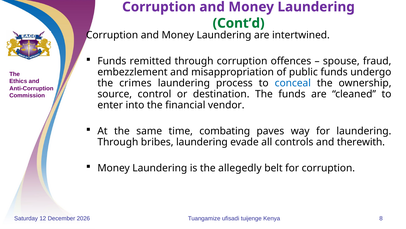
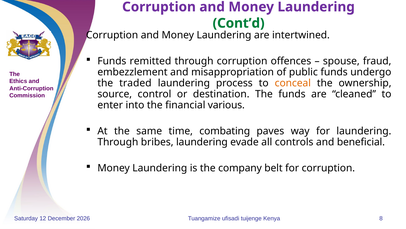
crimes: crimes -> traded (135, 83)
conceal colour: blue -> orange (293, 83)
vendor: vendor -> various (226, 105)
therewith: therewith -> beneficial (361, 142)
allegedly: allegedly -> company (240, 168)
